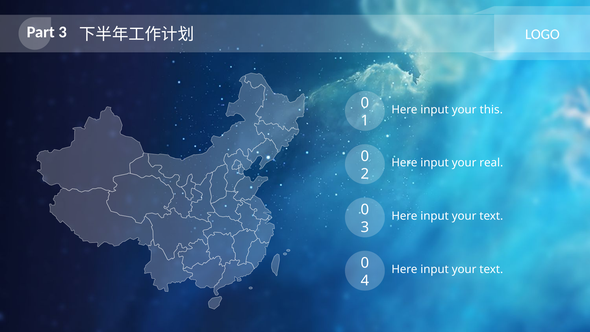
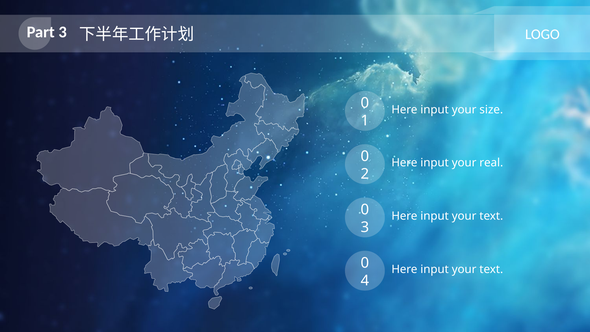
this: this -> size (491, 110)
